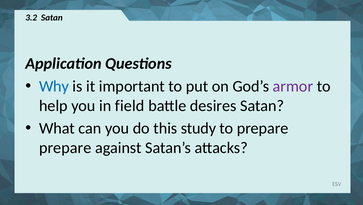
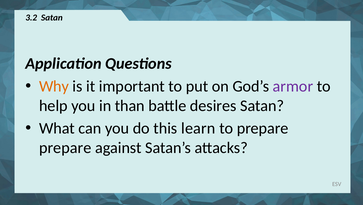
Why colour: blue -> orange (54, 86)
field: field -> than (130, 106)
study: study -> learn (198, 128)
